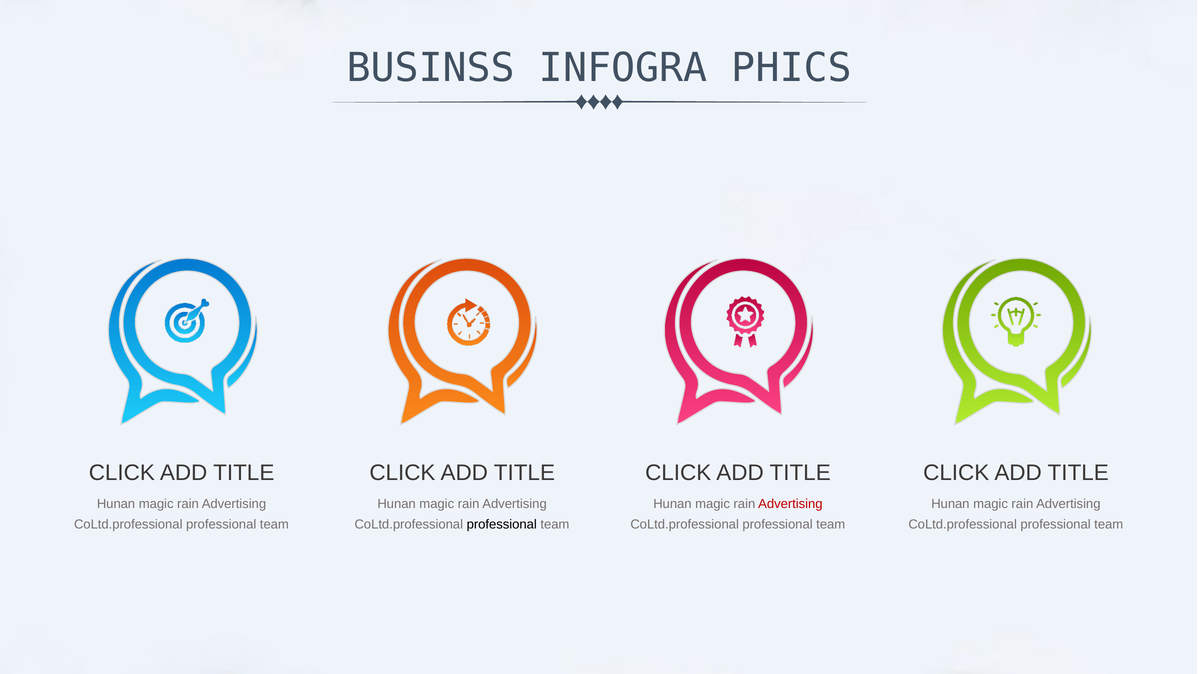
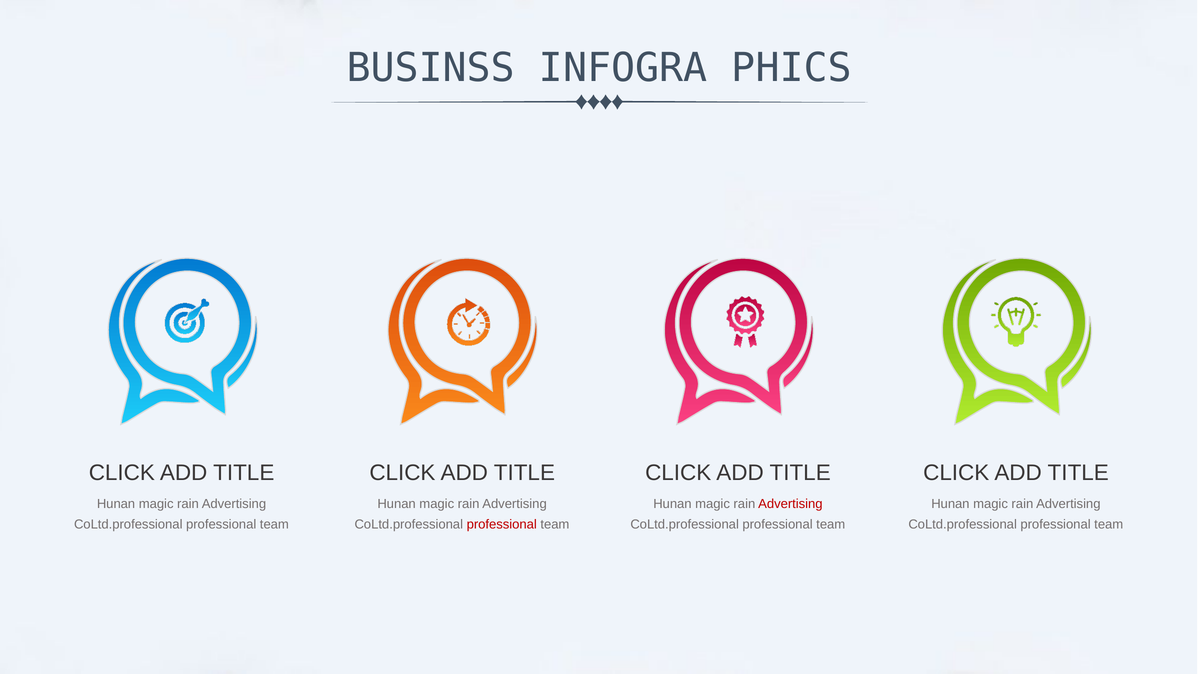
professional colour: black -> red (502, 525)
